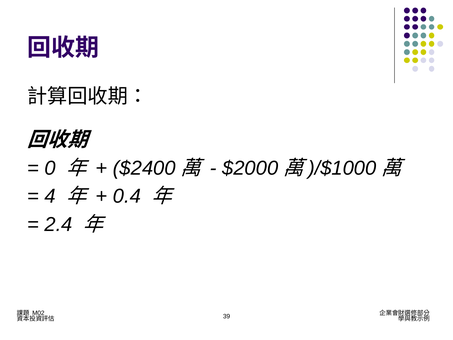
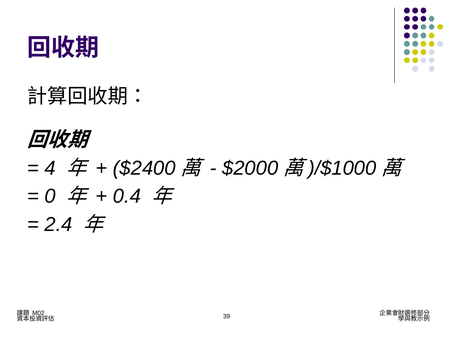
0: 0 -> 4 (50, 168)
4: 4 -> 0 (50, 196)
